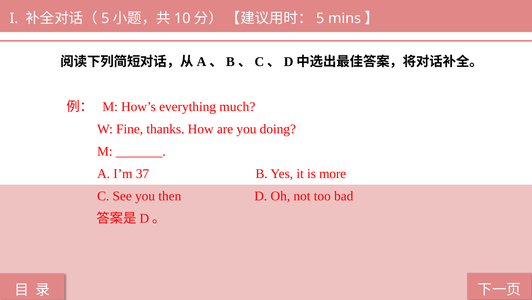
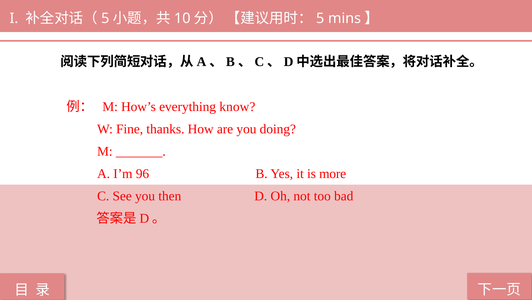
much: much -> know (237, 106)
37: 37 -> 96 (142, 173)
